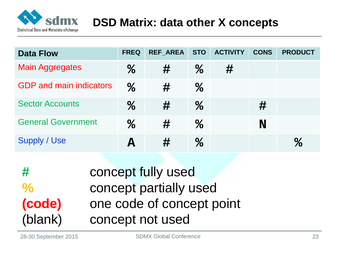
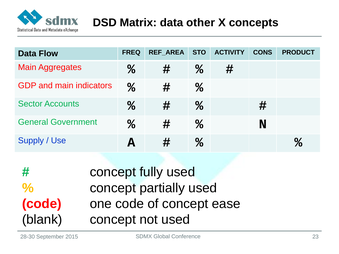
point: point -> ease (226, 204)
